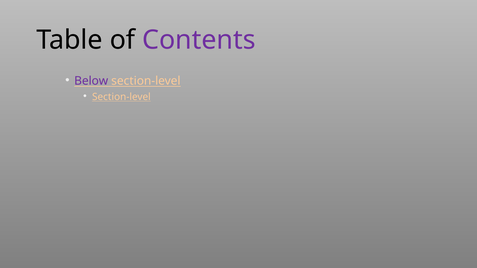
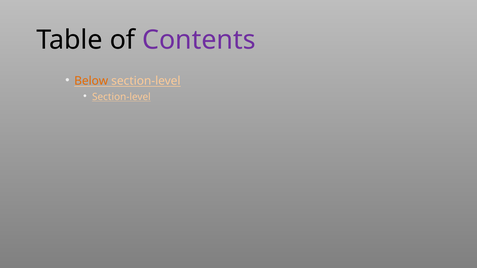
Below colour: purple -> orange (91, 81)
